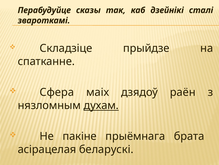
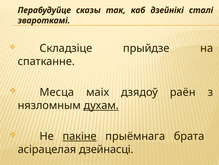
Сфера: Сфера -> Месца (57, 92)
пакіне underline: none -> present (80, 136)
беларускі: беларускі -> дзейнасці (106, 149)
